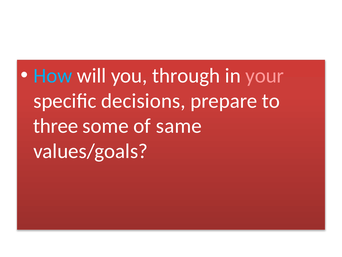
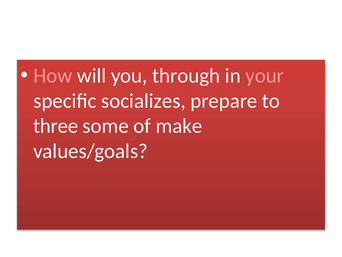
How colour: light blue -> pink (53, 76)
decisions: decisions -> socializes (143, 101)
same: same -> make (179, 126)
